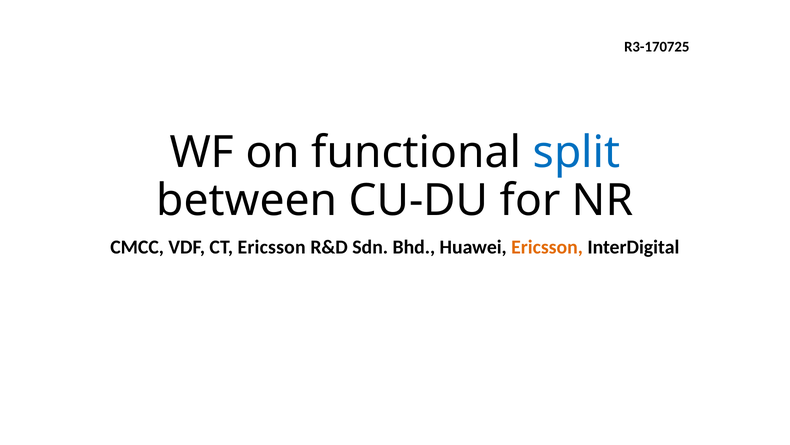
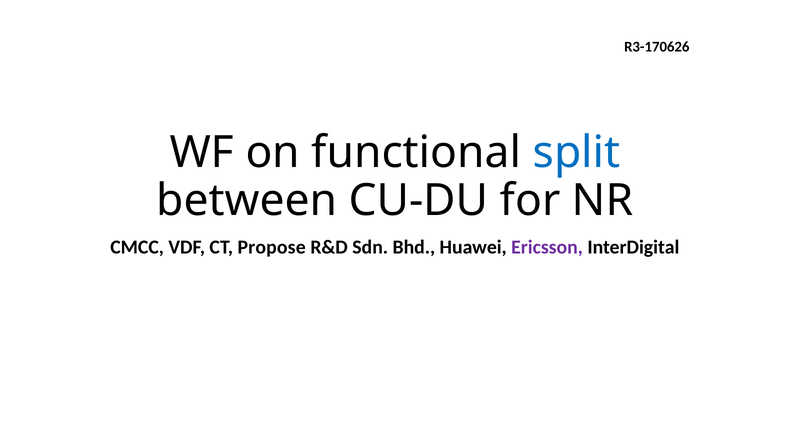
R3-170725: R3-170725 -> R3-170626 (657, 47)
CT Ericsson: Ericsson -> Propose (272, 247)
Ericsson colour: orange -> purple (547, 247)
